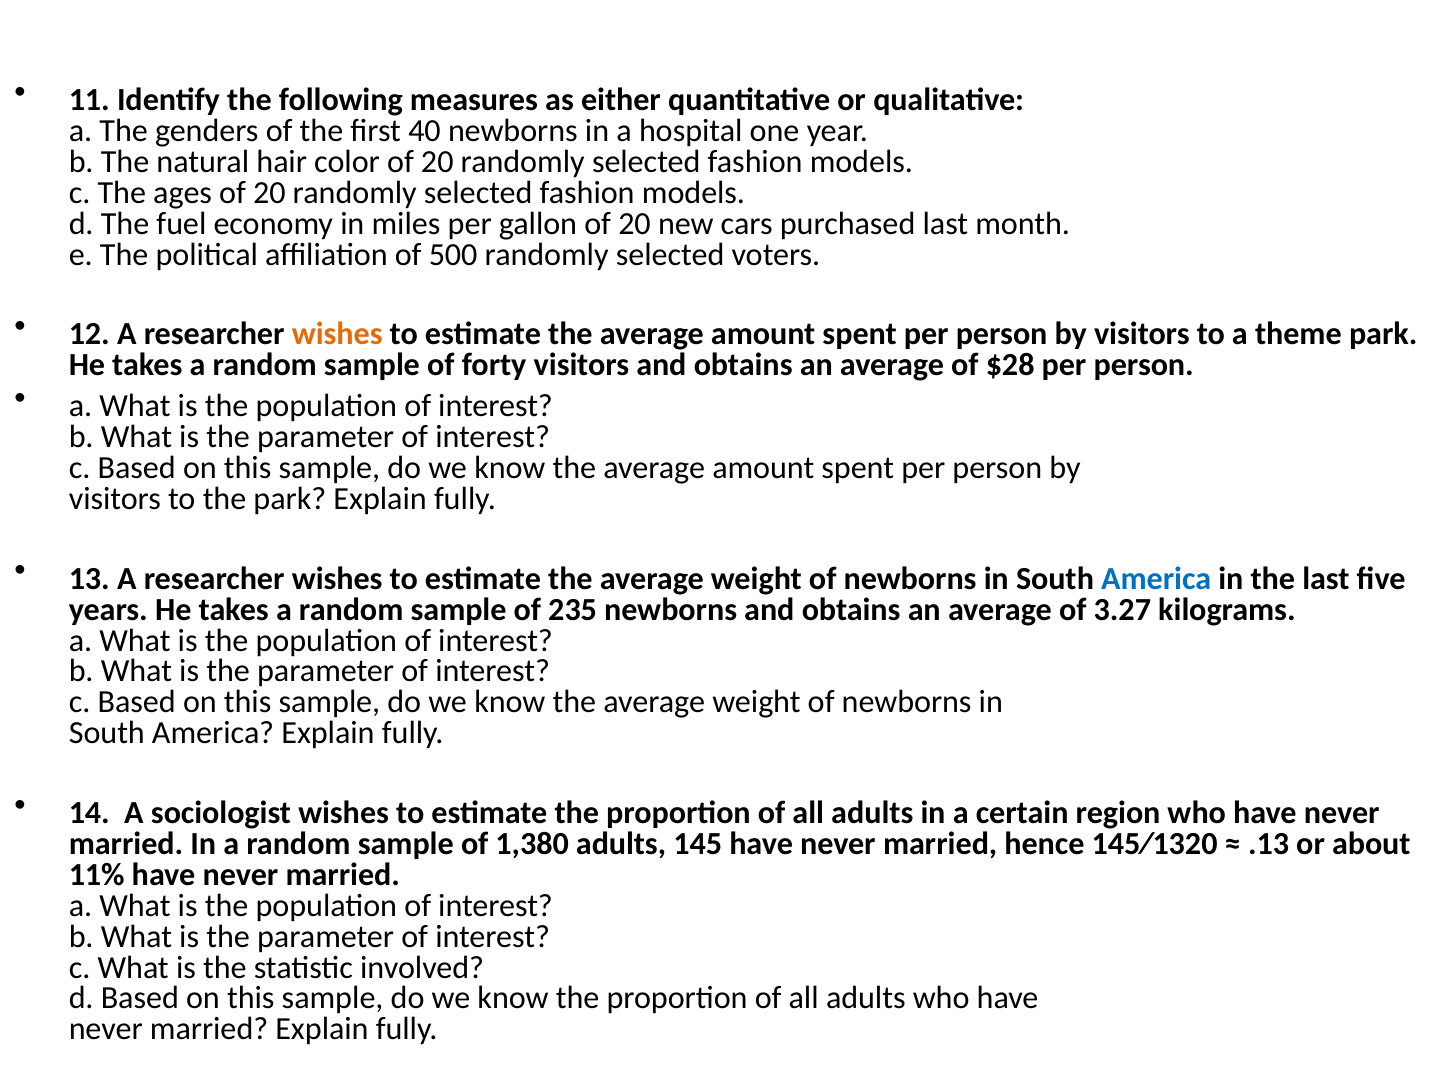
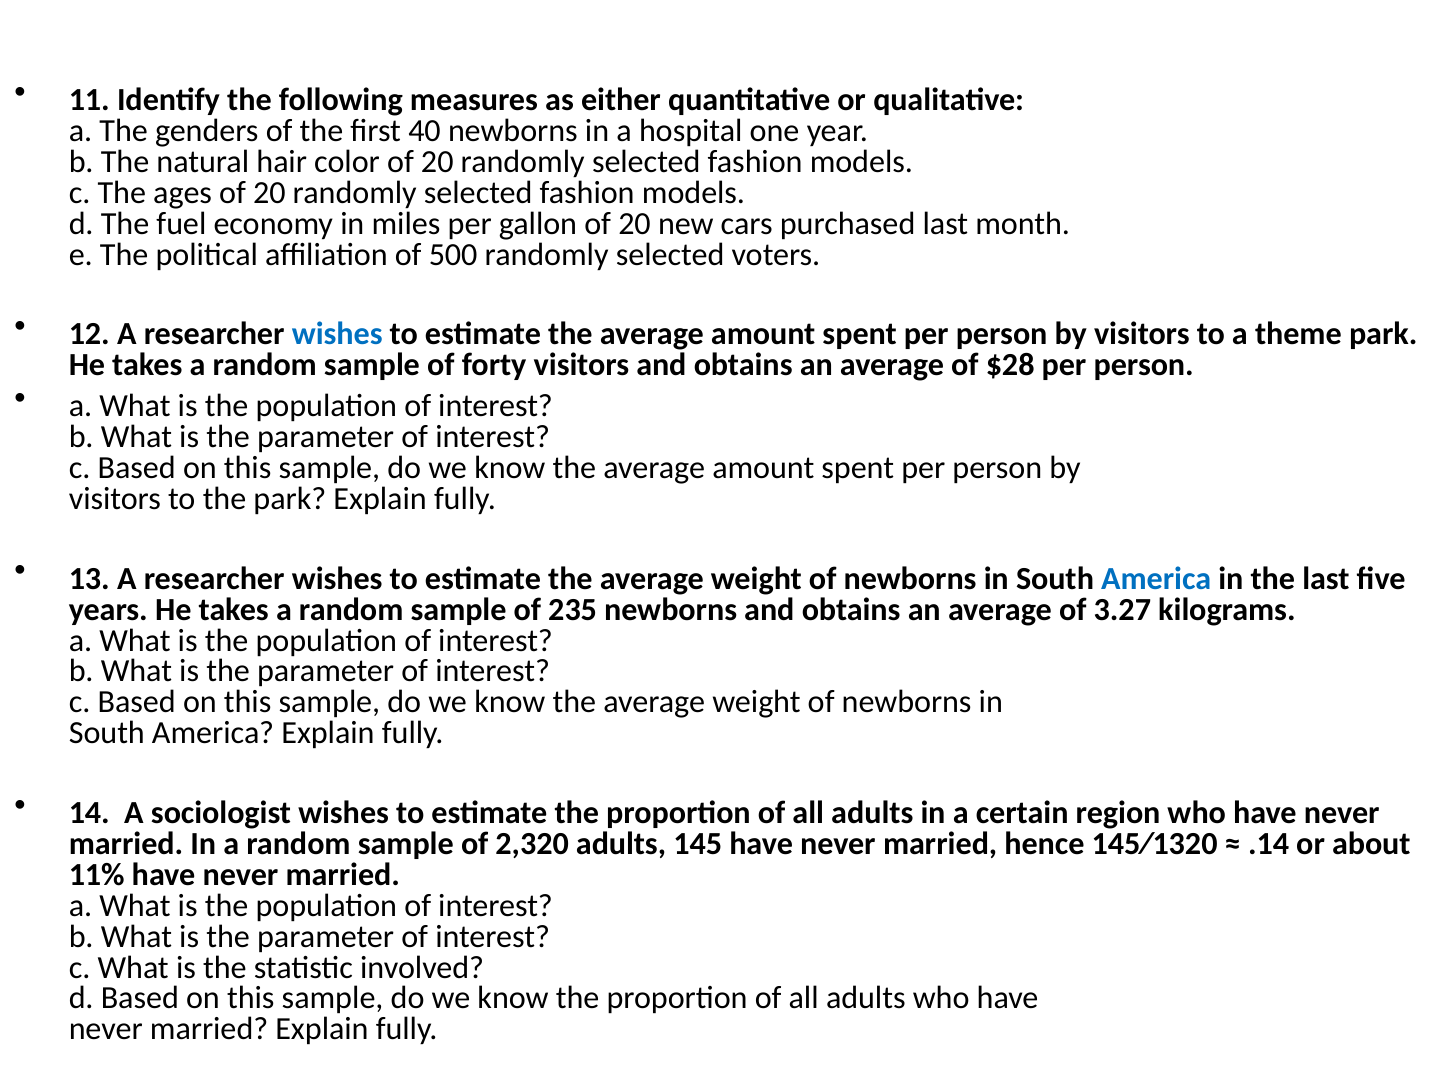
wishes colour: orange -> blue (337, 334)
1,380: 1,380 -> 2,320 (532, 844)
.13: .13 -> .14 (1269, 844)
